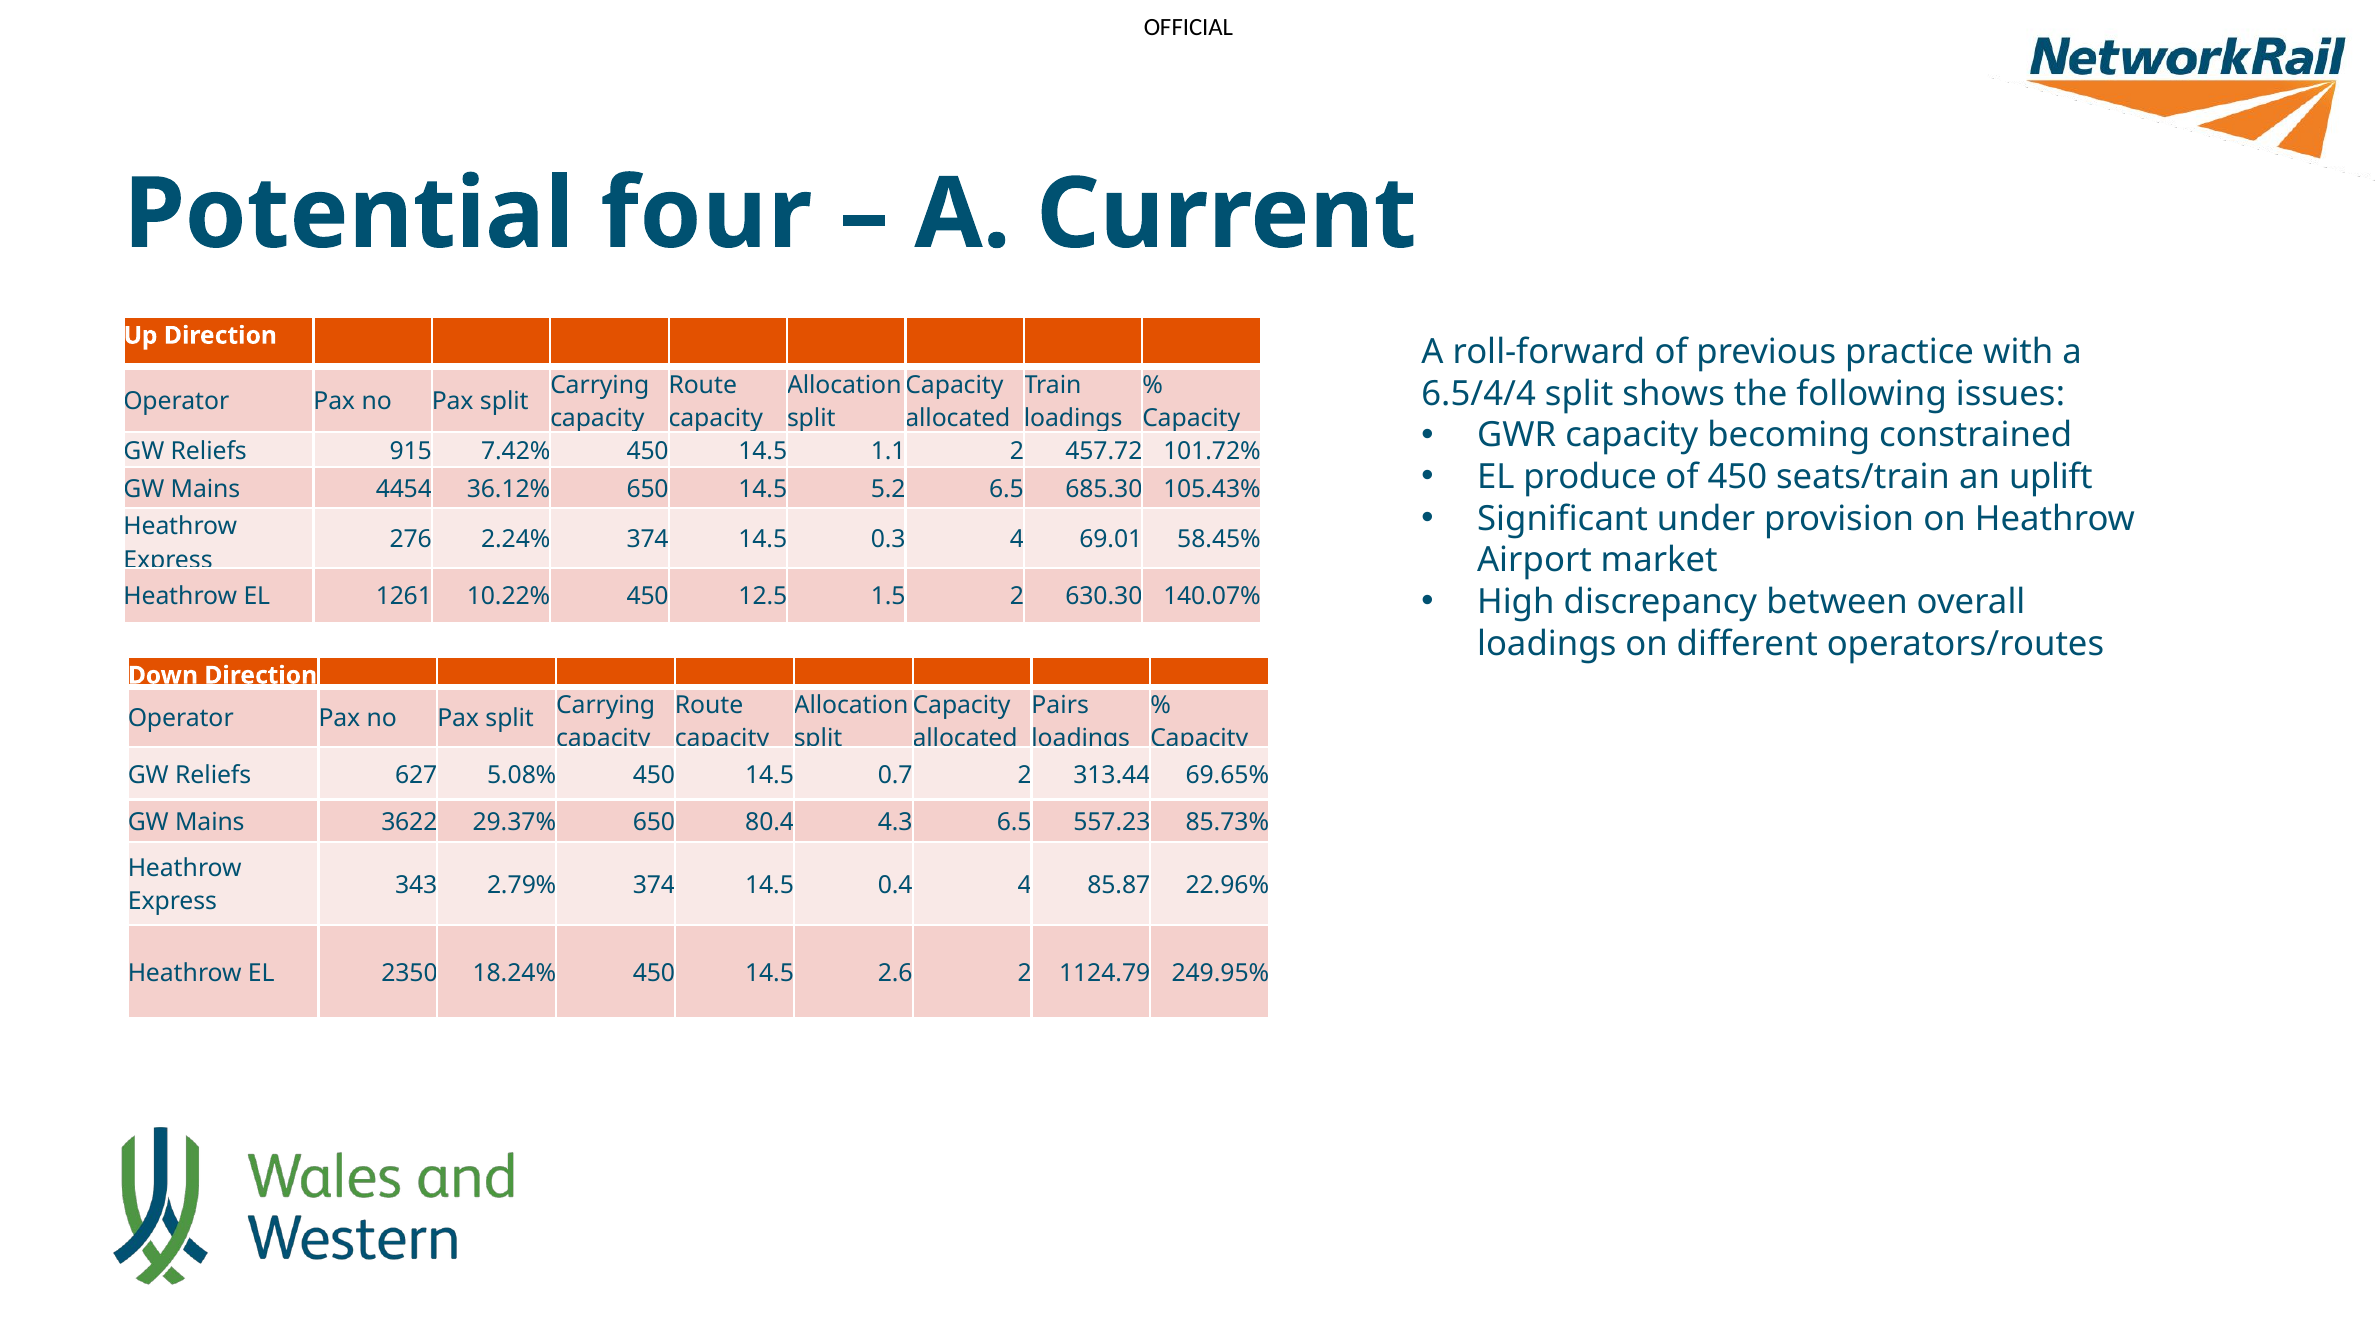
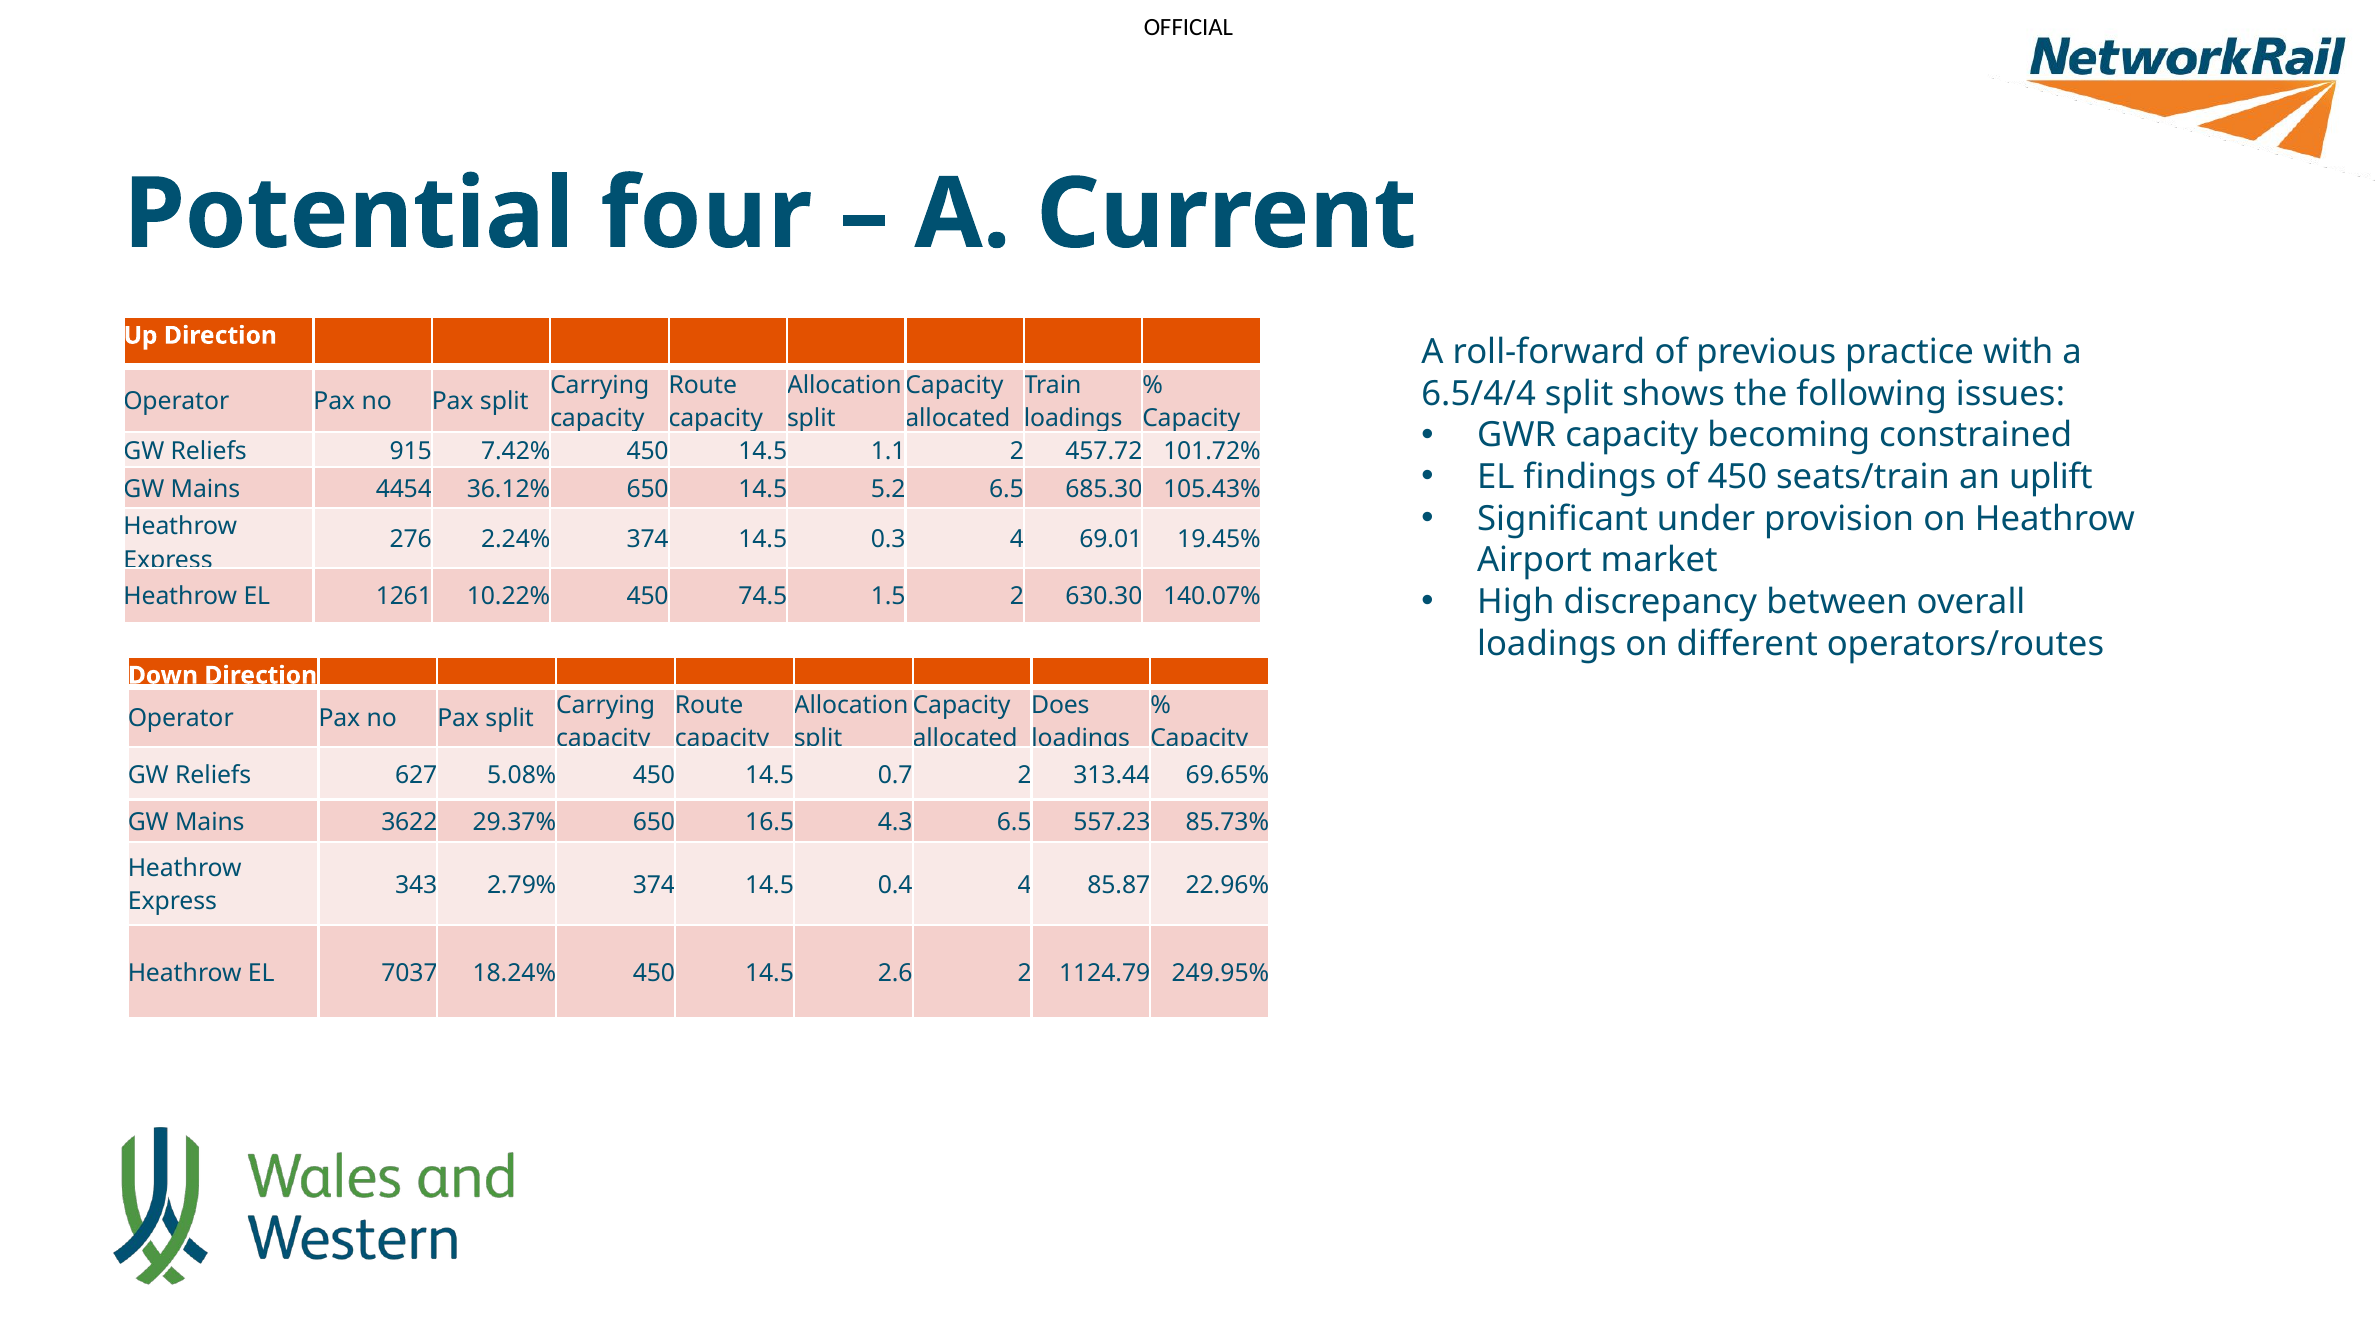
produce: produce -> findings (1590, 477)
58.45%: 58.45% -> 19.45% (1219, 539)
12.5: 12.5 -> 74.5 (763, 597)
Pairs: Pairs -> Does (1060, 705)
80.4: 80.4 -> 16.5 (770, 822)
2350: 2350 -> 7037 (409, 973)
